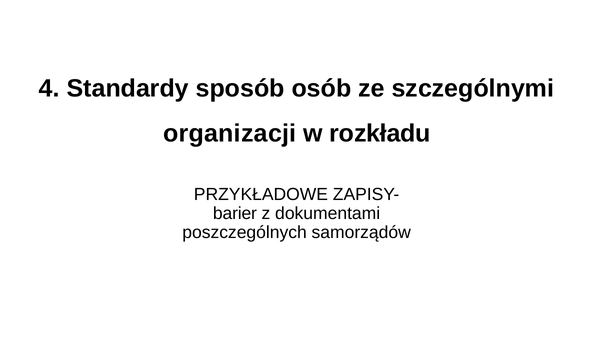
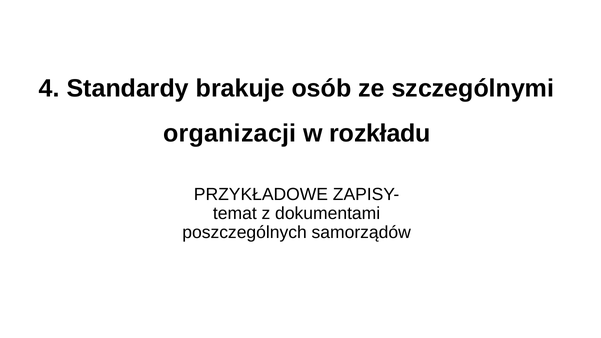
sposób: sposób -> brakuje (240, 88)
barier: barier -> temat (235, 213)
